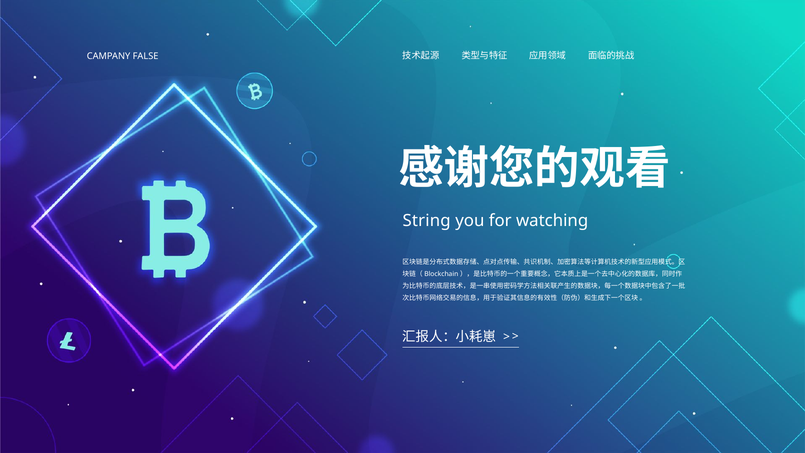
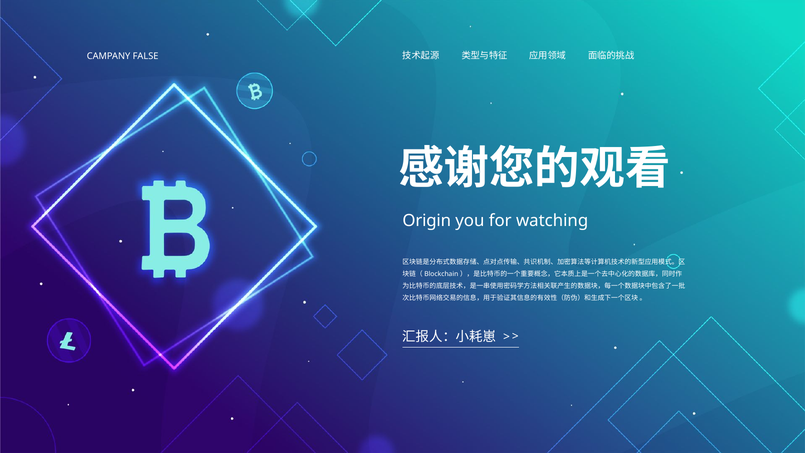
String: String -> Origin (427, 220)
